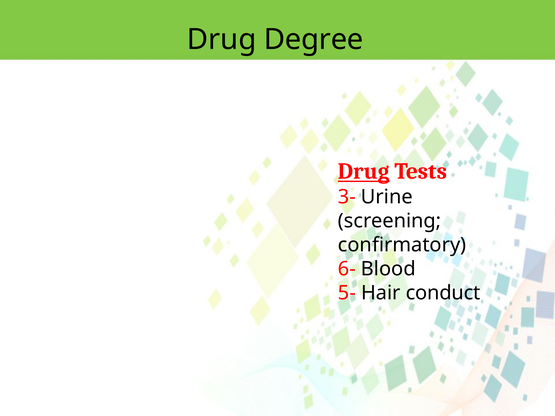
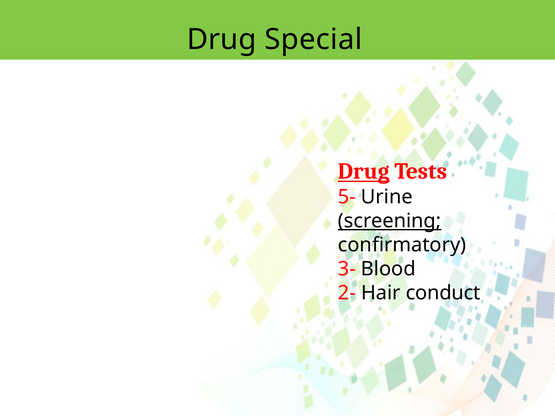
Degree: Degree -> Special (313, 39)
3-: 3- -> 5- (347, 197)
screening underline: none -> present (390, 221)
6-: 6- -> 3- (347, 269)
5-: 5- -> 2- (347, 293)
